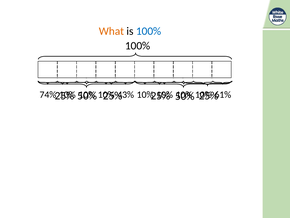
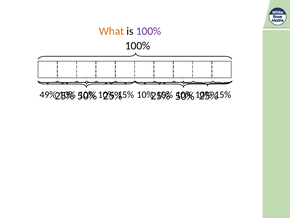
100% colour: blue -> purple (149, 31)
74%: 74% -> 49% (48, 95)
43%: 43% -> 15% (126, 95)
61%: 61% -> 15% (223, 95)
